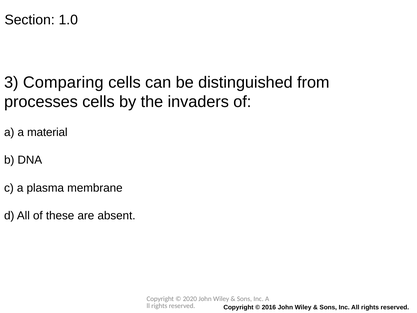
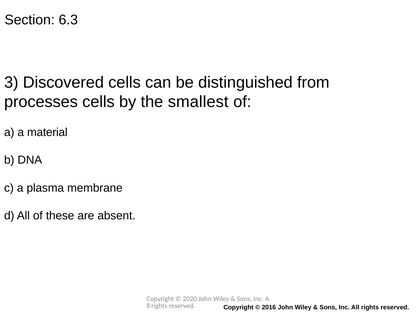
1.0: 1.0 -> 6.3 (68, 20)
Comparing: Comparing -> Discovered (63, 82)
invaders: invaders -> smallest (198, 102)
